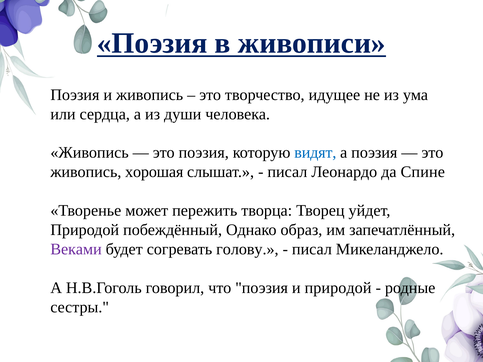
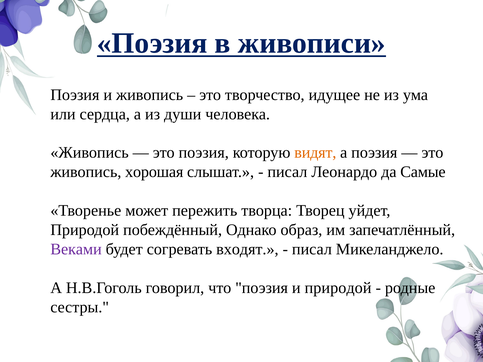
видят colour: blue -> orange (315, 153)
Спине: Спине -> Самые (423, 172)
голову: голову -> входят (247, 249)
